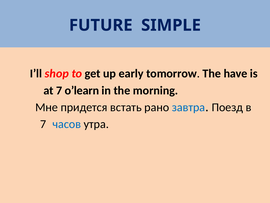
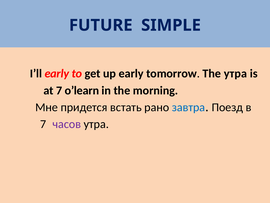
I’ll shop: shop -> early (57, 73)
The have: have -> утра (235, 73)
часов colour: blue -> purple (67, 124)
